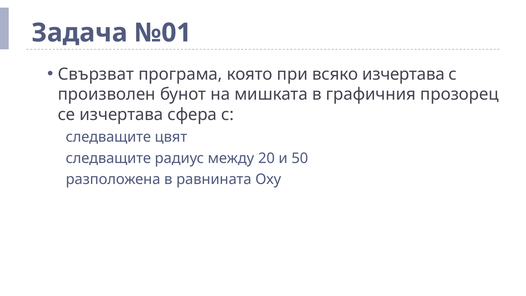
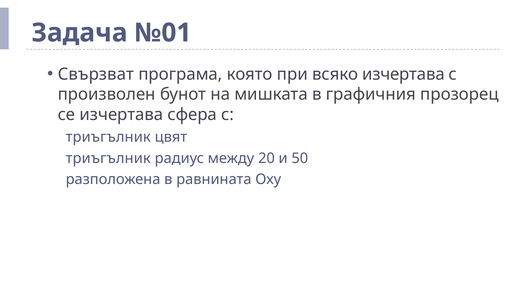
следващите: следващите -> триъгълник (108, 137)
следващите: следващите -> триъгълник (108, 158)
